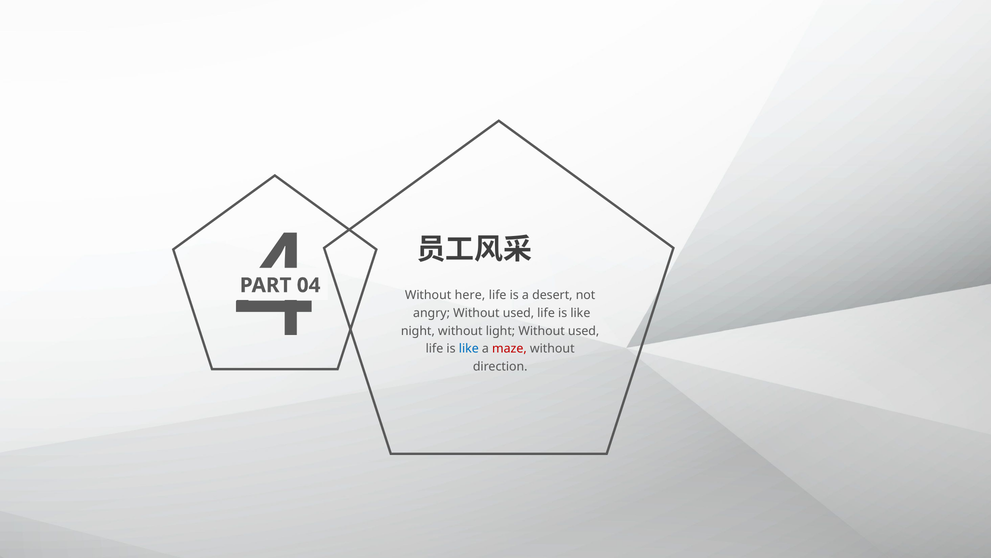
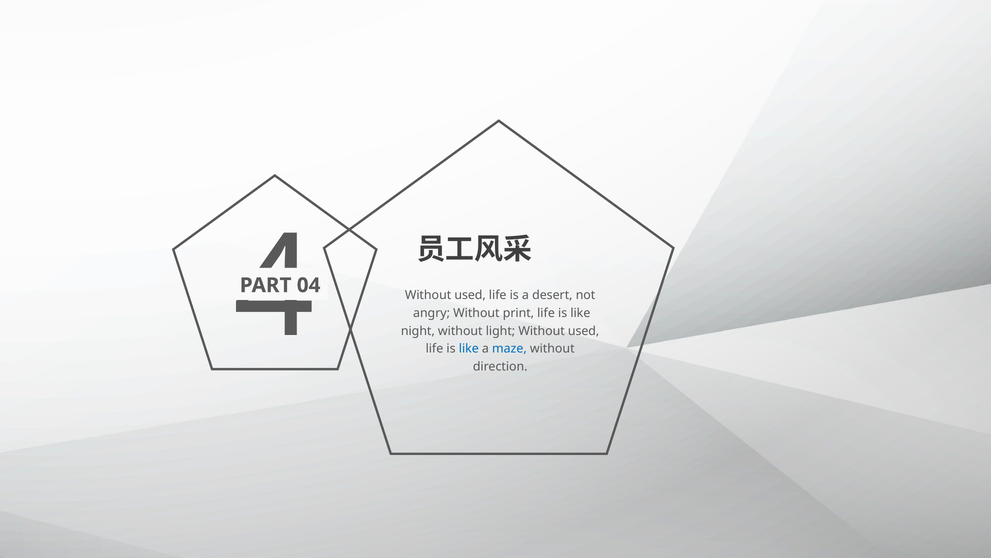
here: here -> used (470, 295)
angry Without used: used -> print (518, 313)
maze colour: red -> blue (509, 348)
